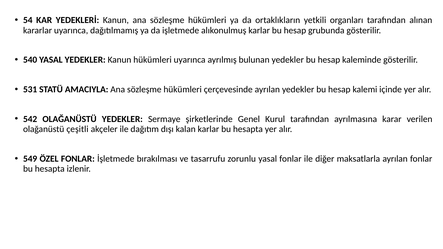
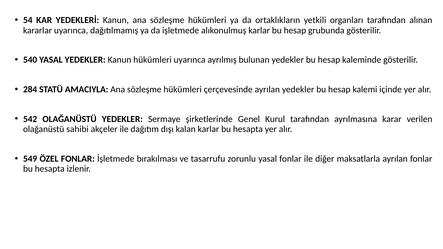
531: 531 -> 284 (30, 90)
çeşitli: çeşitli -> sahibi (77, 129)
